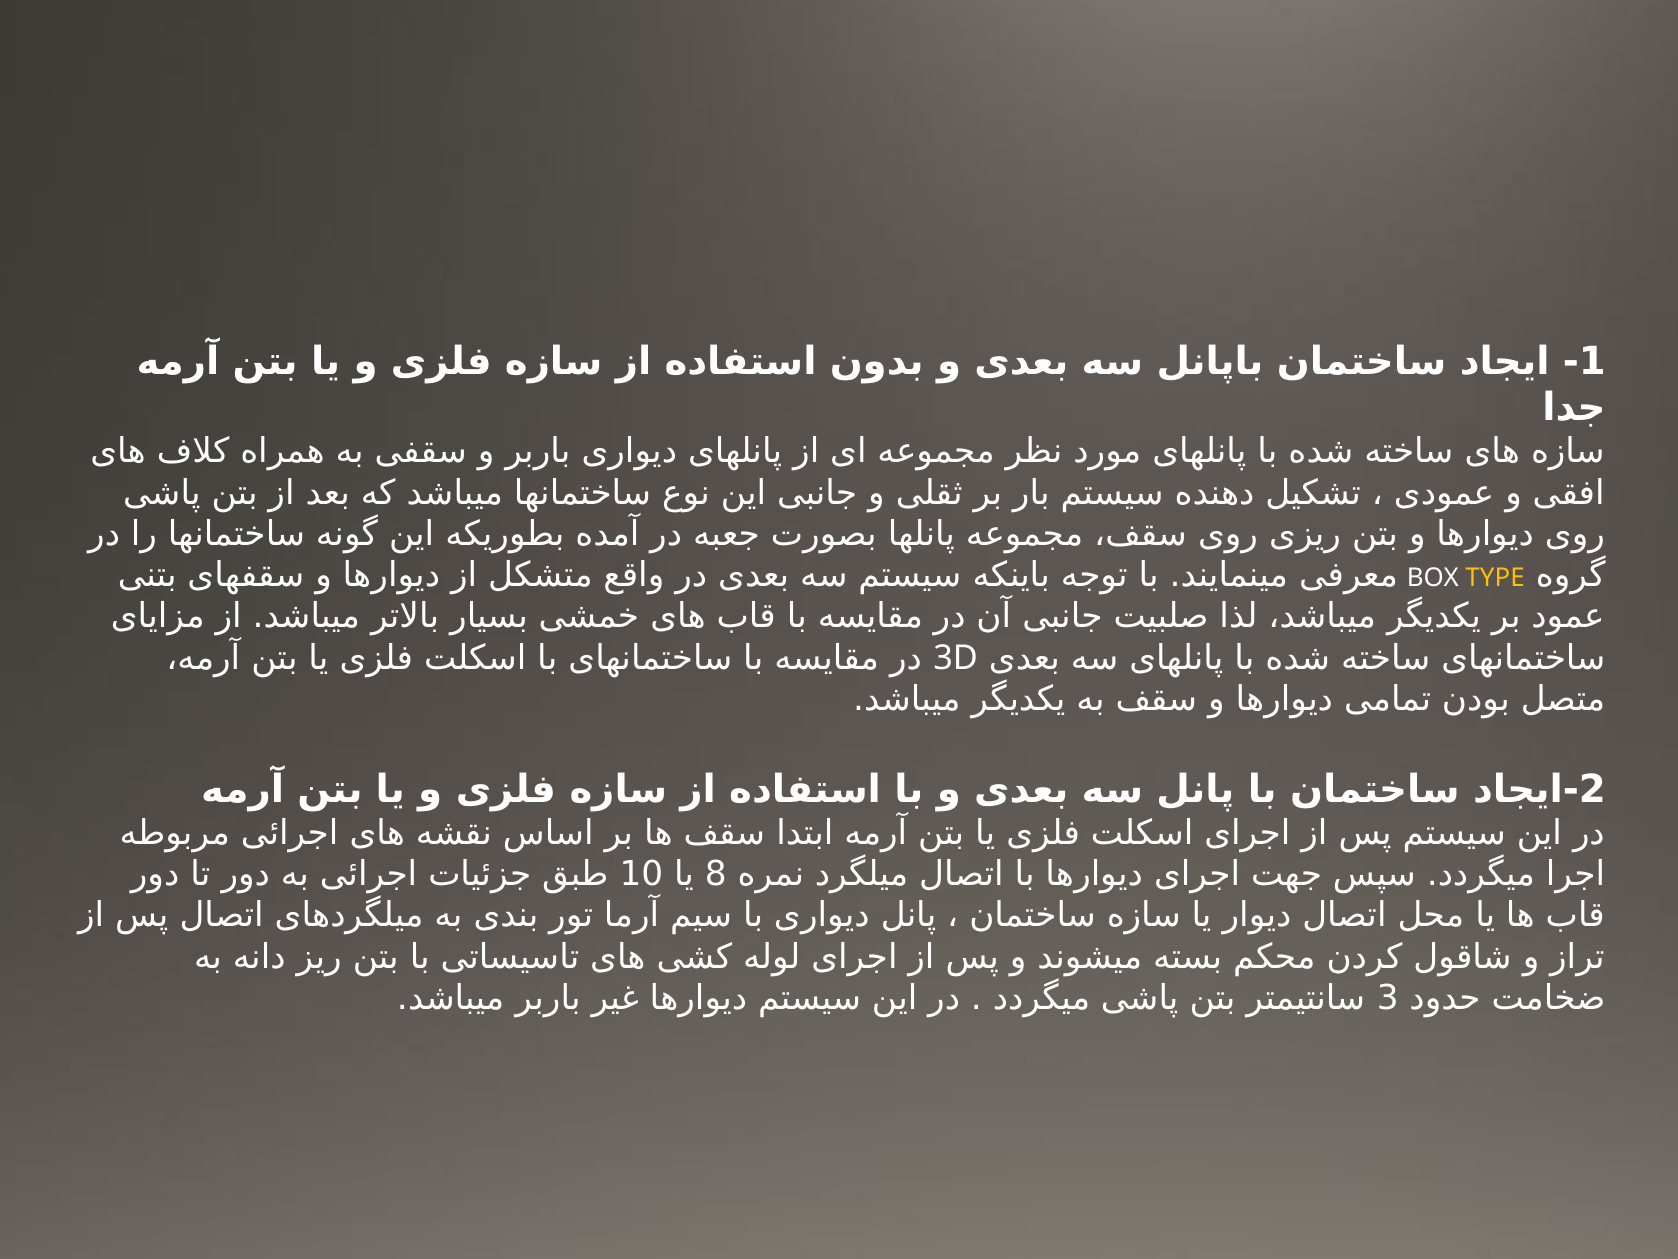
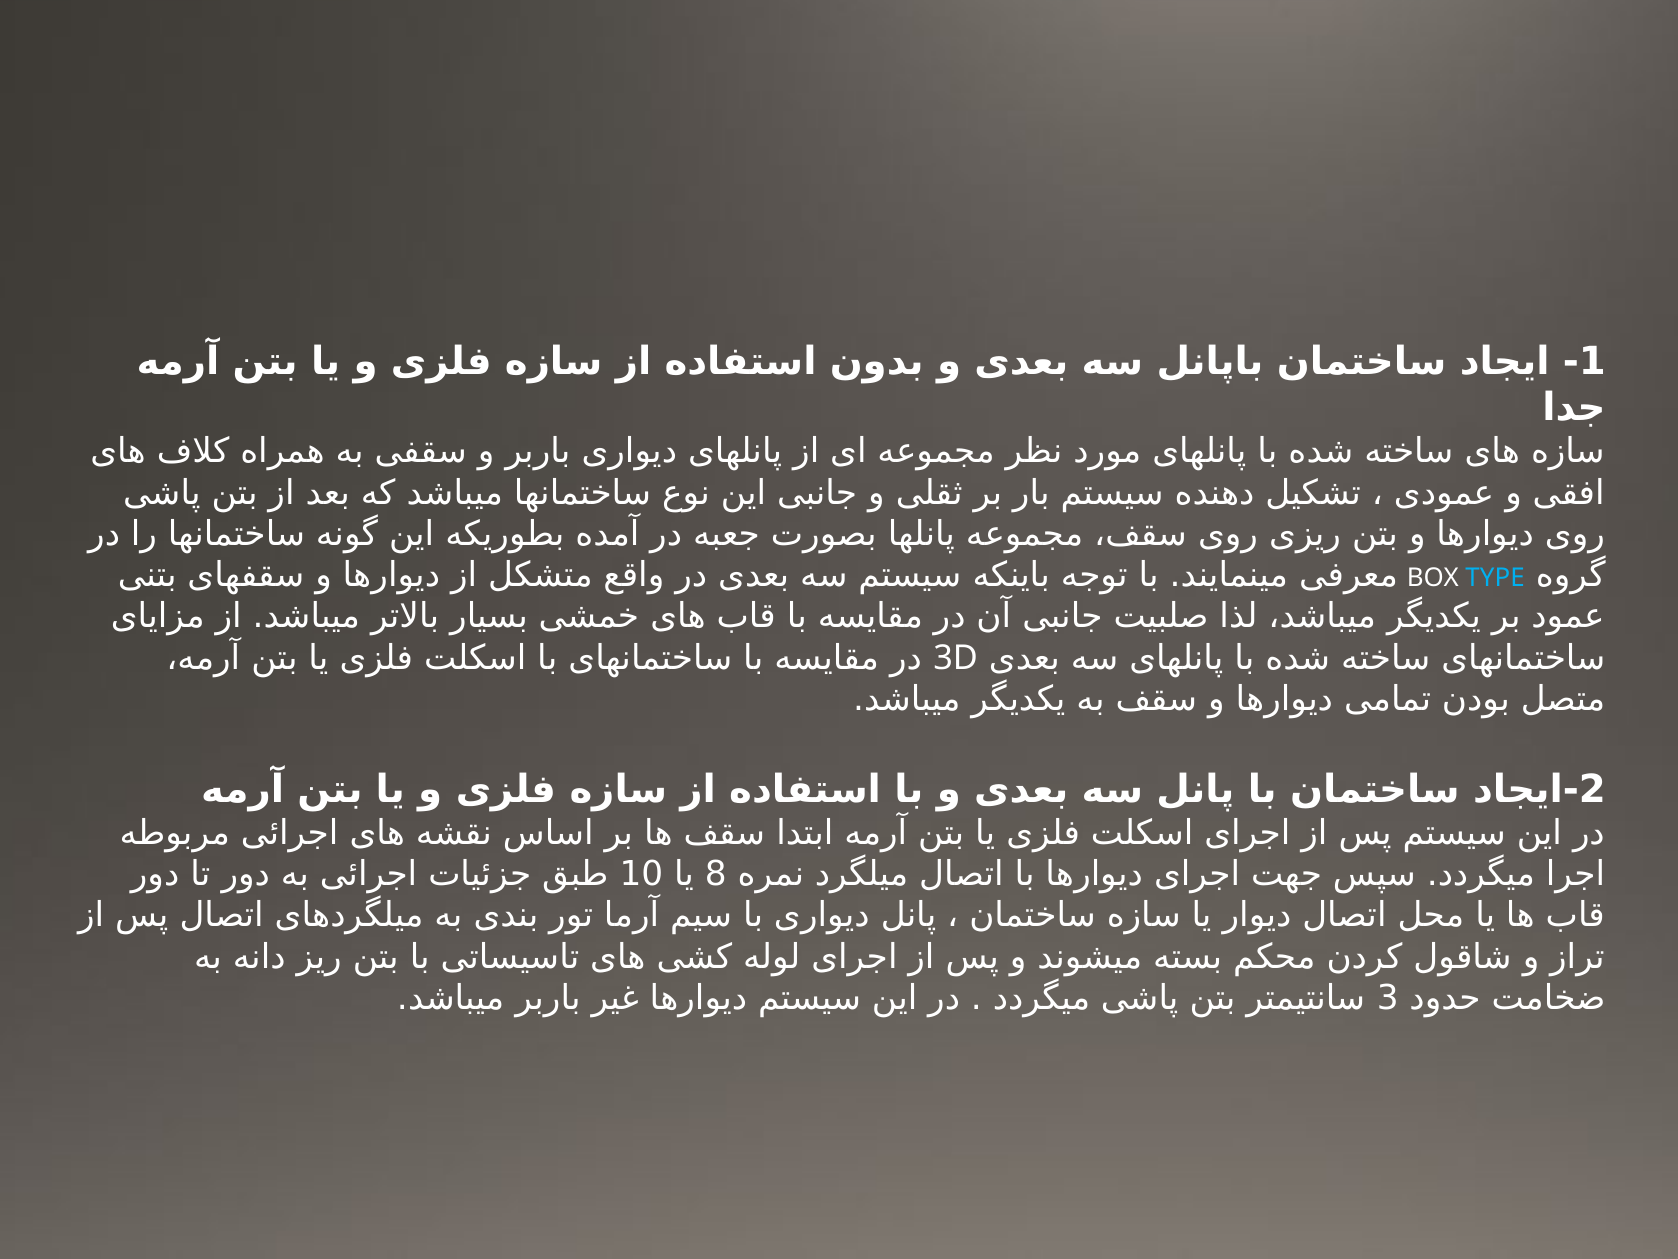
TYPE colour: yellow -> light blue (1495, 578)
